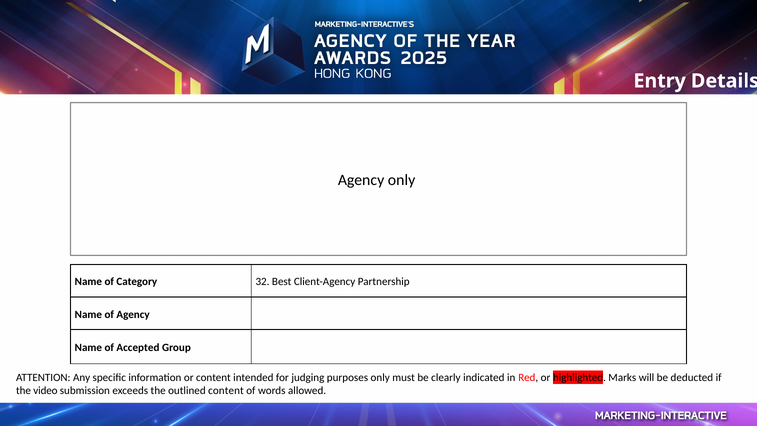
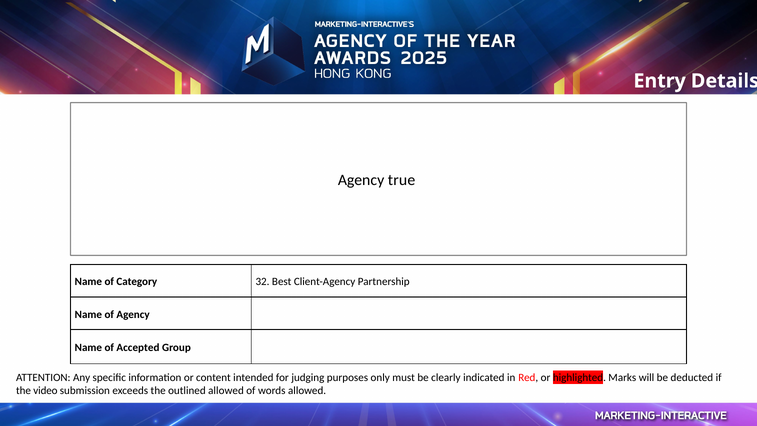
Agency only: only -> true (402, 180)
outlined content: content -> allowed (226, 391)
